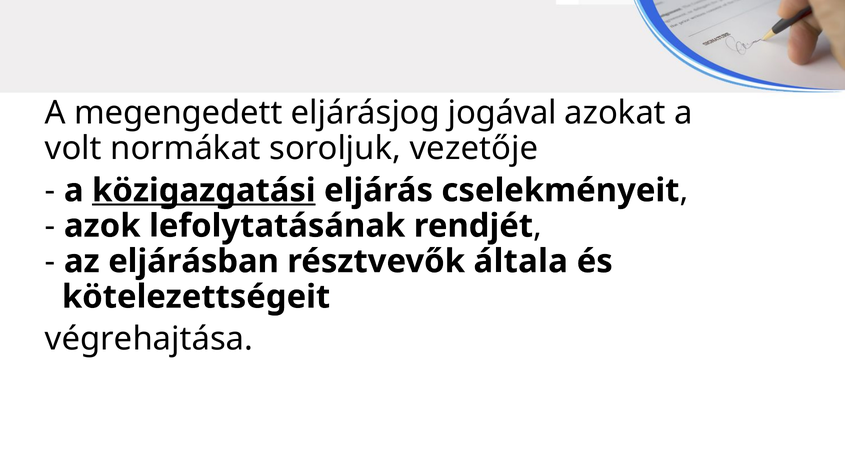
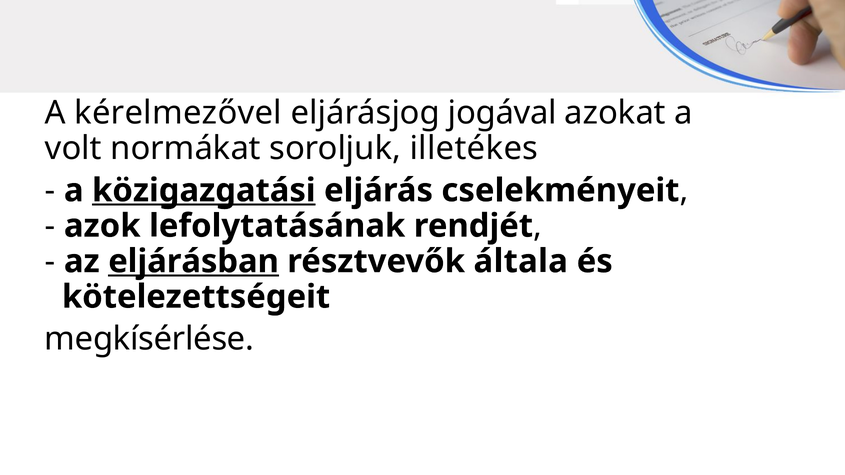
megengedett: megengedett -> kérelmezővel (178, 113)
vezetője: vezetője -> illetékes (474, 148)
eljárásban underline: none -> present (194, 262)
végrehajtása: végrehajtása -> megkísérlése (149, 339)
